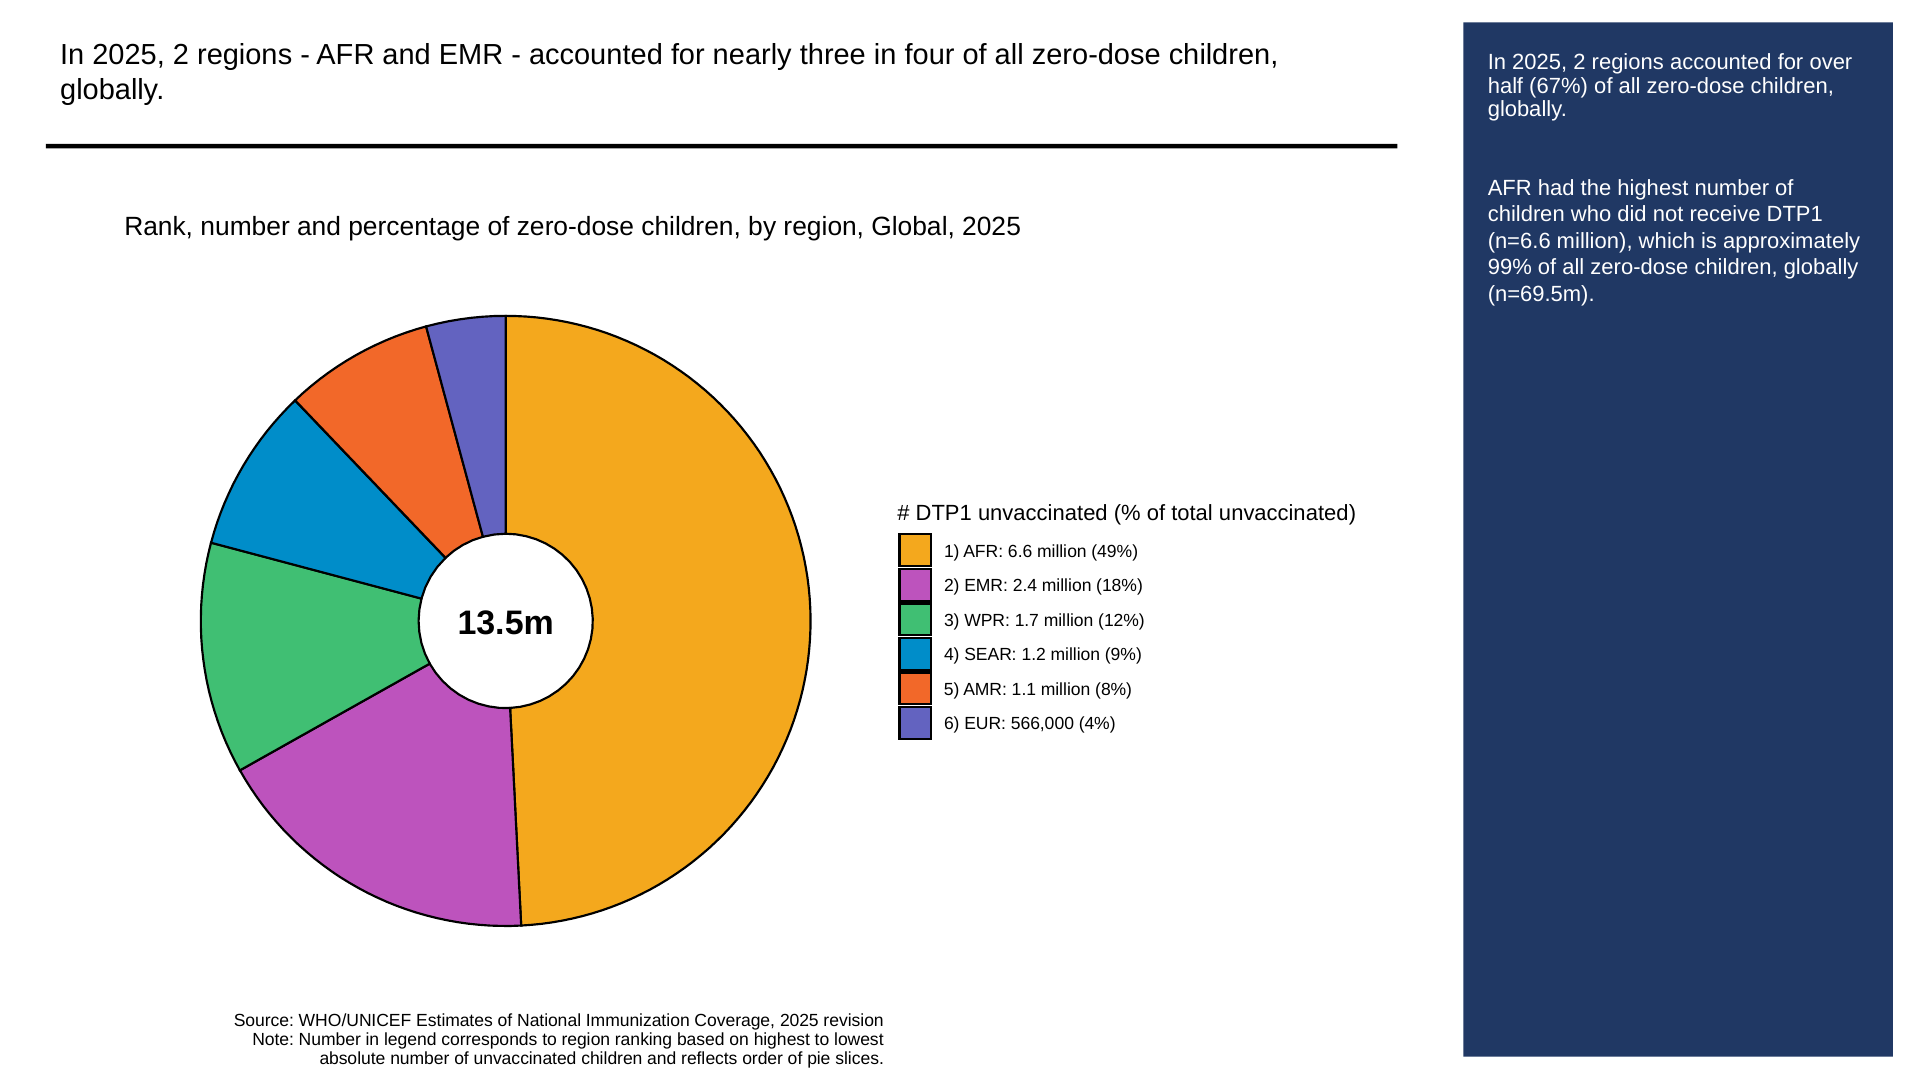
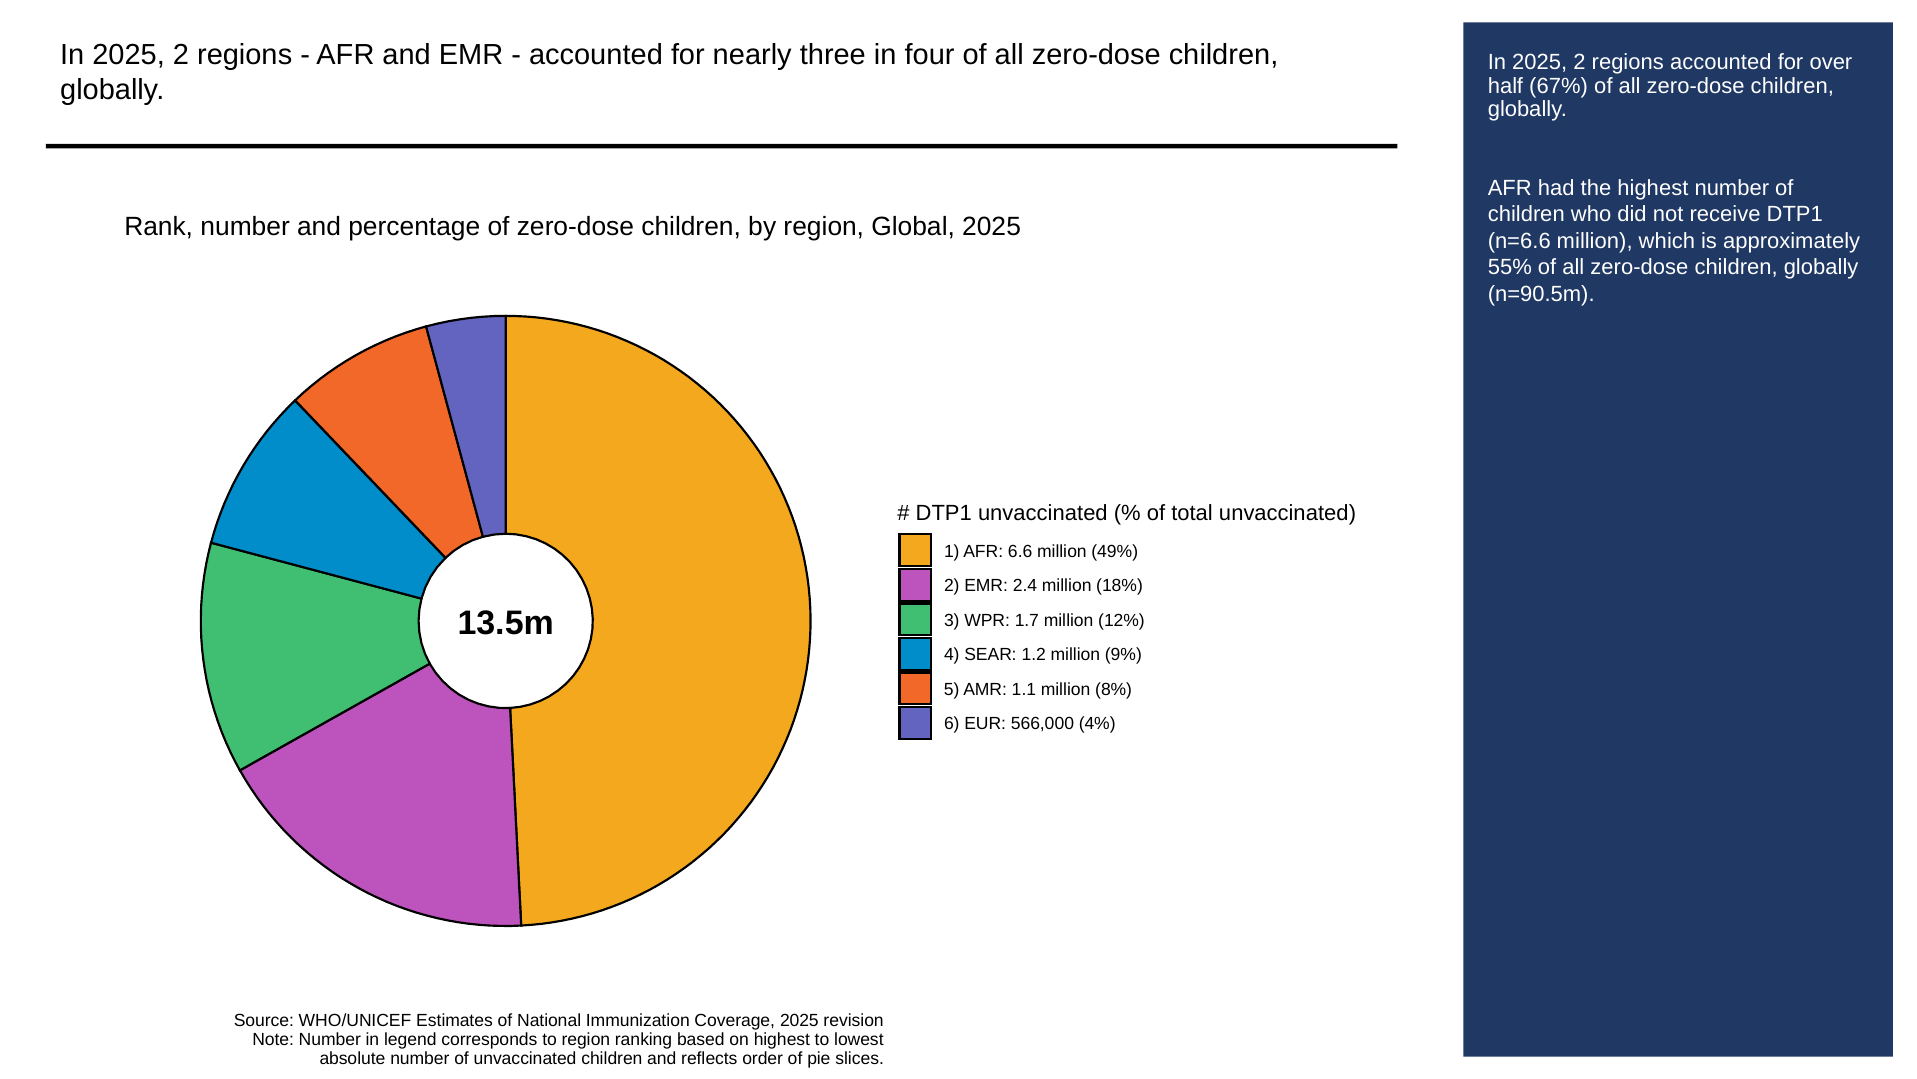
99%: 99% -> 55% (1510, 267)
n=69.5m: n=69.5m -> n=90.5m (1541, 294)
